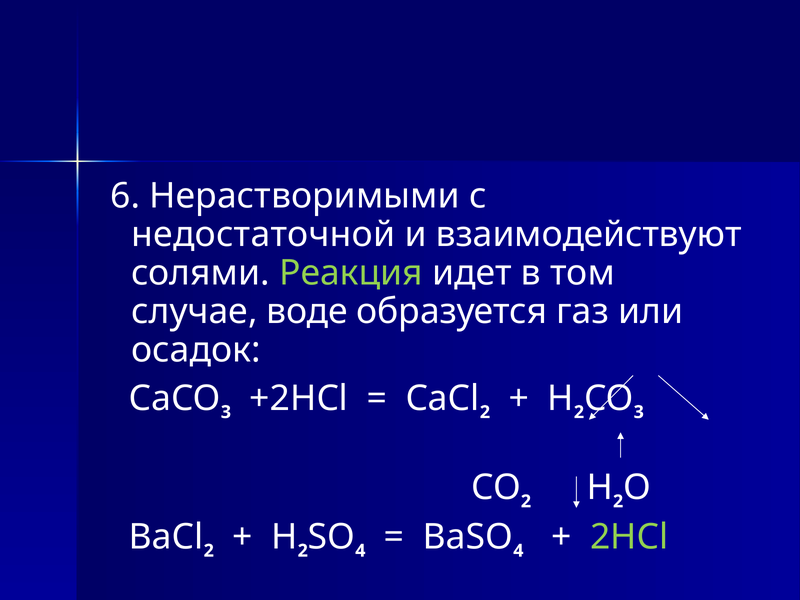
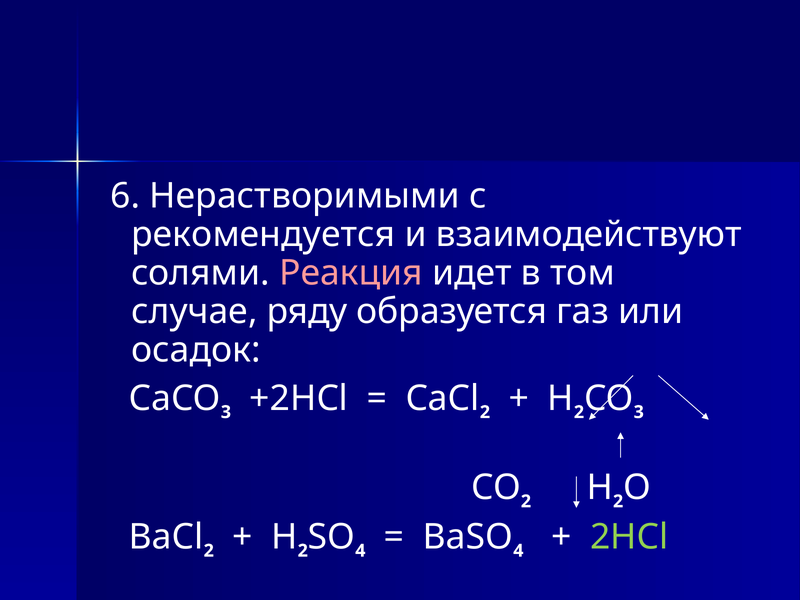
недостаточной: недостаточной -> рекомендуется (263, 235)
Реакция colour: light green -> pink (351, 273)
воде: воде -> ряду (307, 312)
